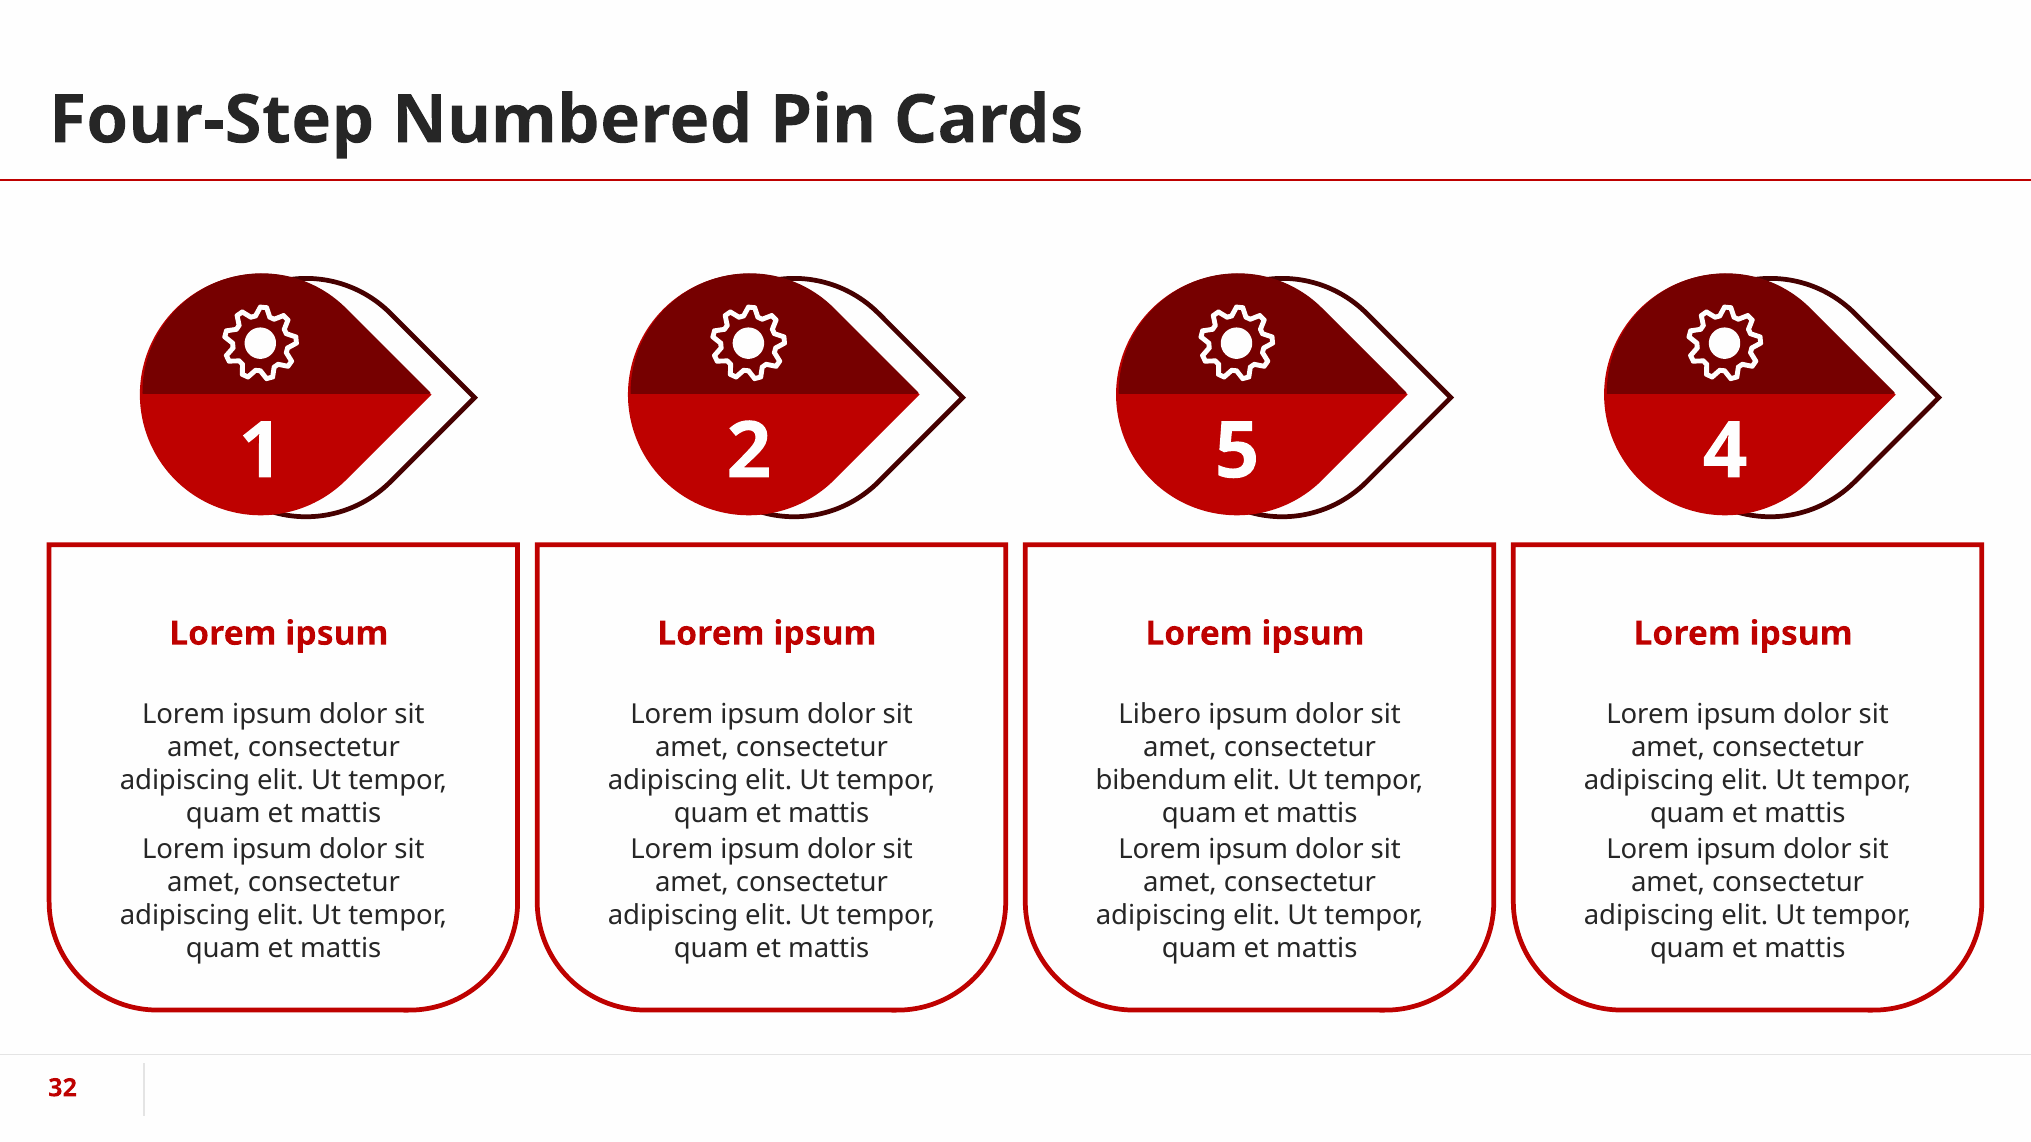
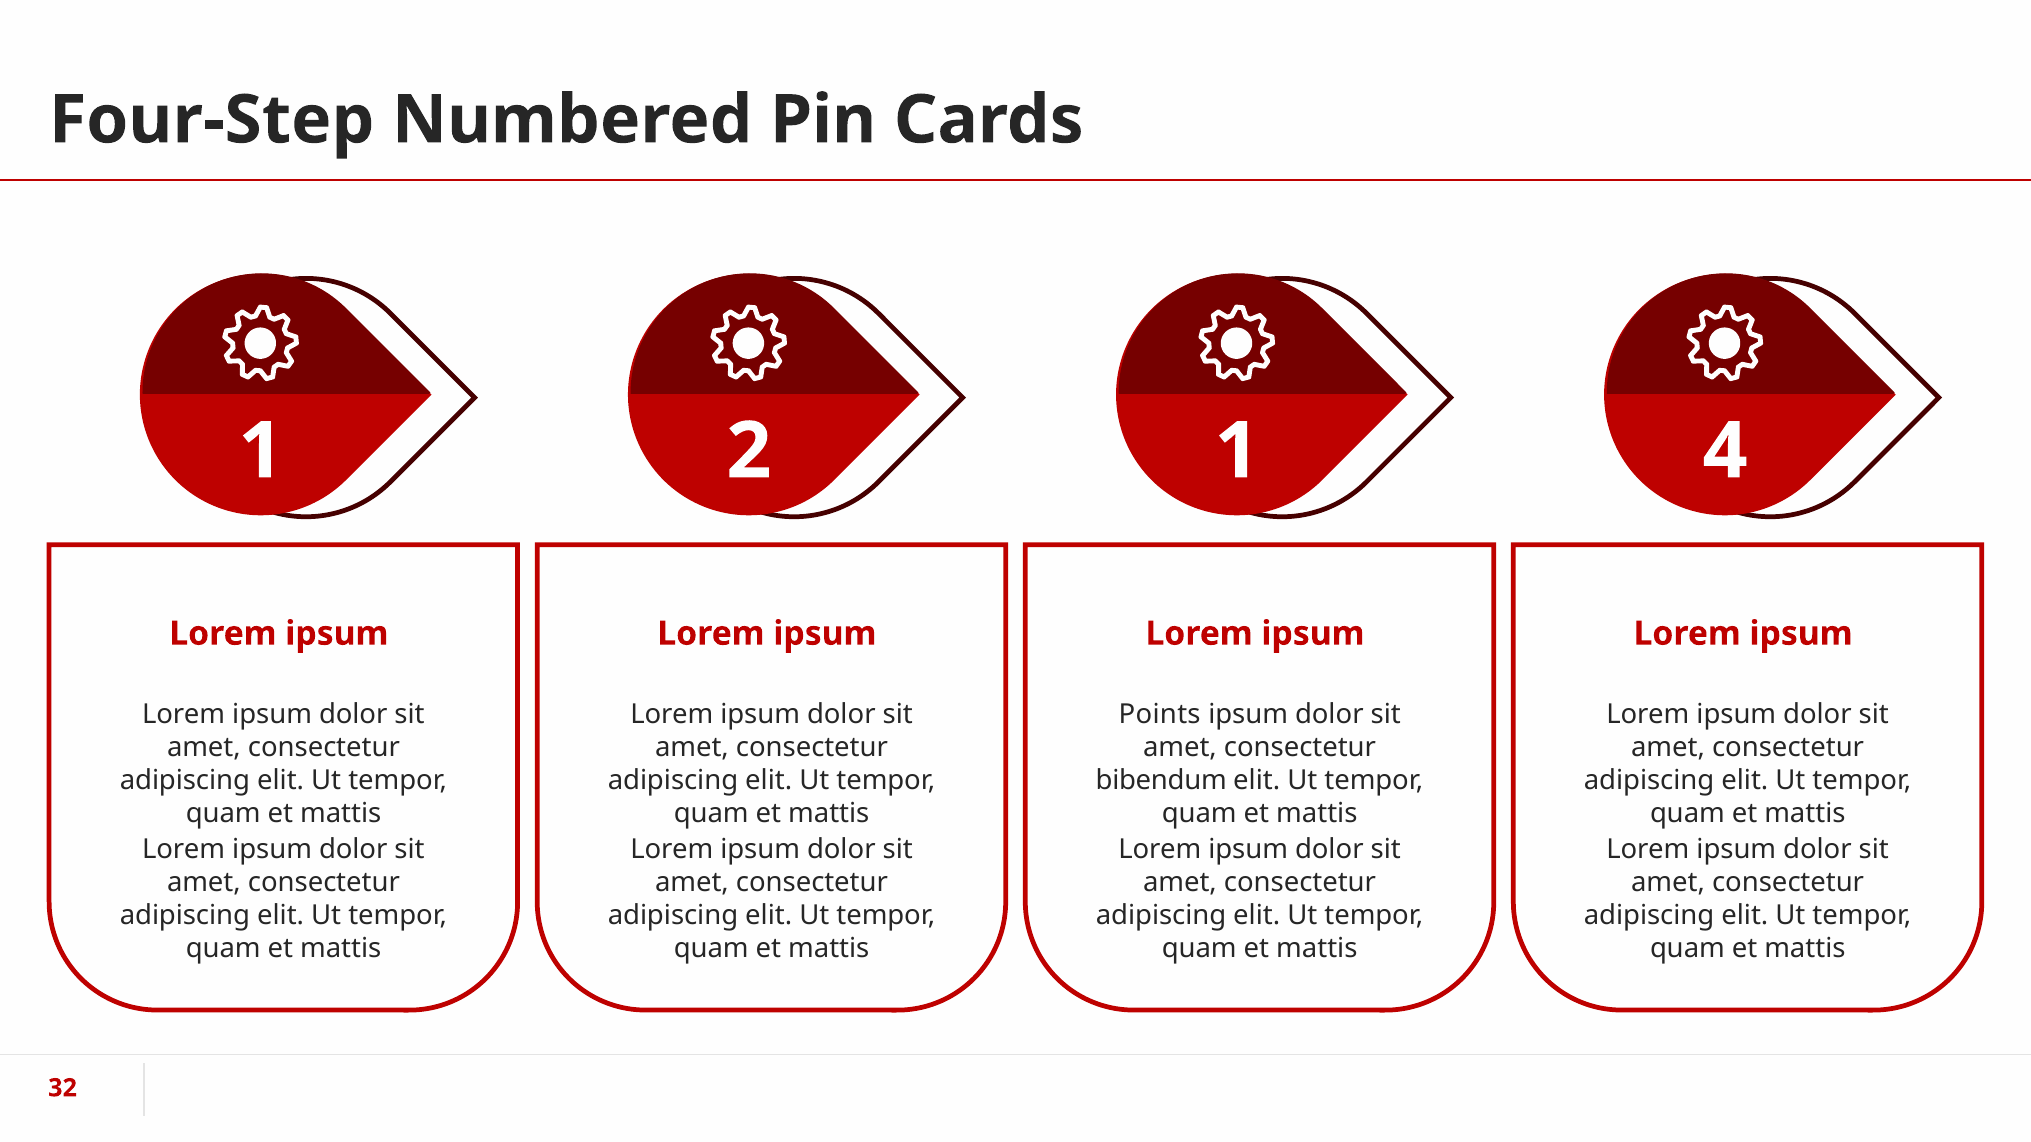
2 5: 5 -> 1 (1237, 452)
Libero: Libero -> Points (1160, 715)
